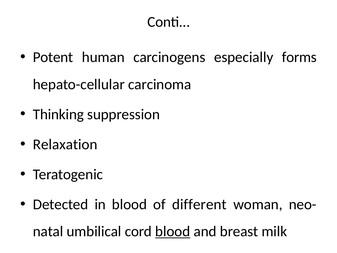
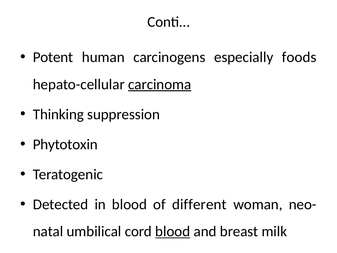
forms: forms -> foods (299, 57)
carcinoma underline: none -> present (160, 84)
Relaxation: Relaxation -> Phytotoxin (65, 144)
